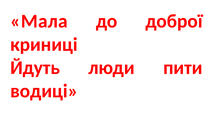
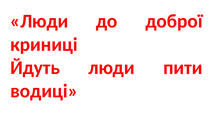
Мала: Мала -> Люди (39, 21)
